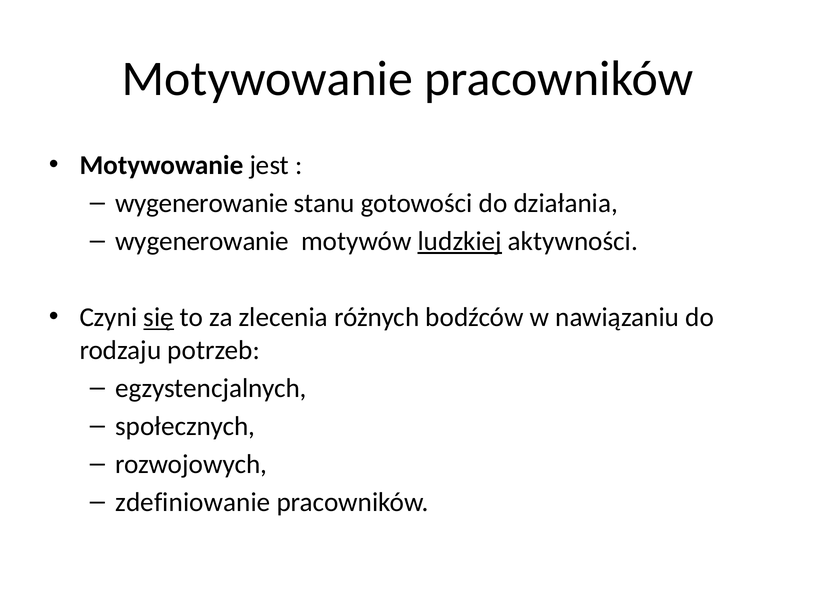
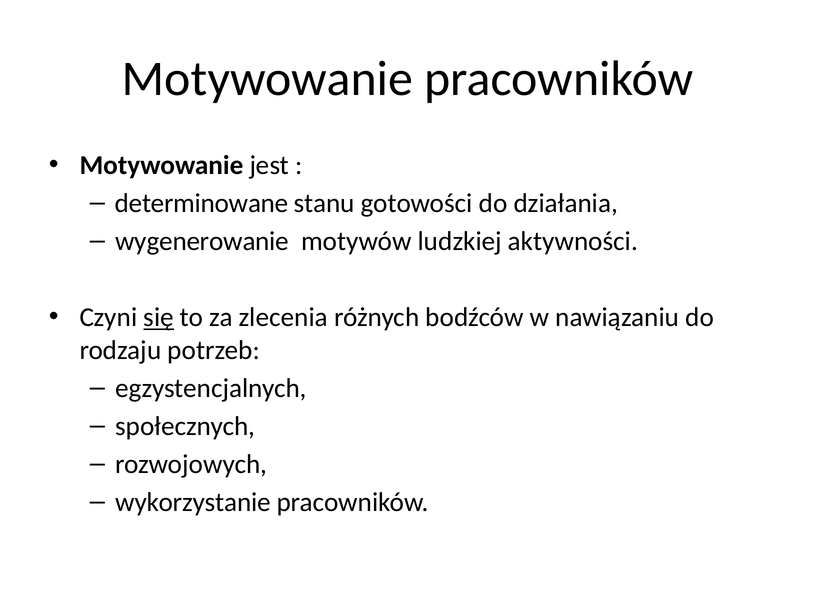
wygenerowanie: wygenerowanie -> determinowane (202, 203)
ludzkiej underline: present -> none (460, 241)
zdefiniowanie: zdefiniowanie -> wykorzystanie (193, 502)
